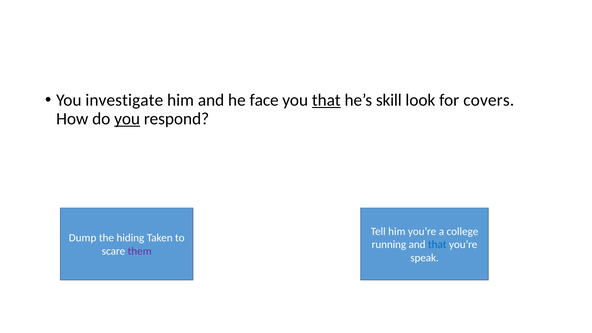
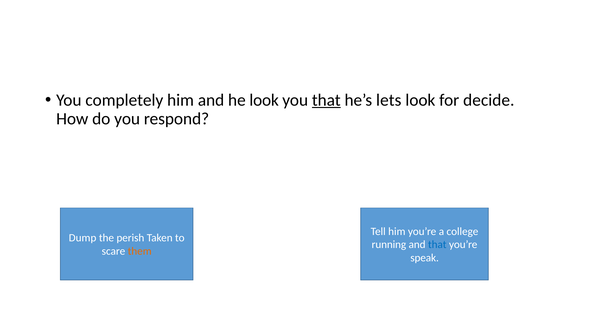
investigate: investigate -> completely (124, 100)
he face: face -> look (264, 100)
skill: skill -> lets (389, 100)
covers: covers -> decide (489, 100)
you underline: present -> none (127, 119)
hiding: hiding -> perish (130, 238)
them colour: purple -> orange (140, 251)
